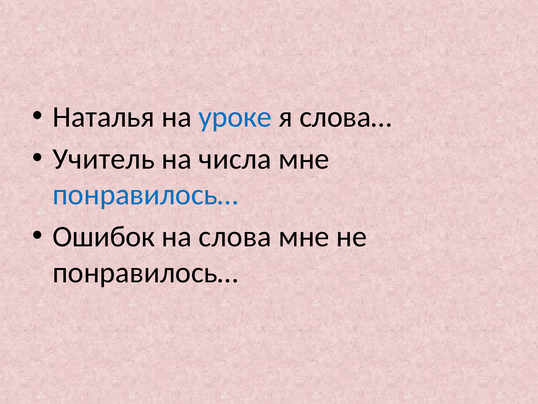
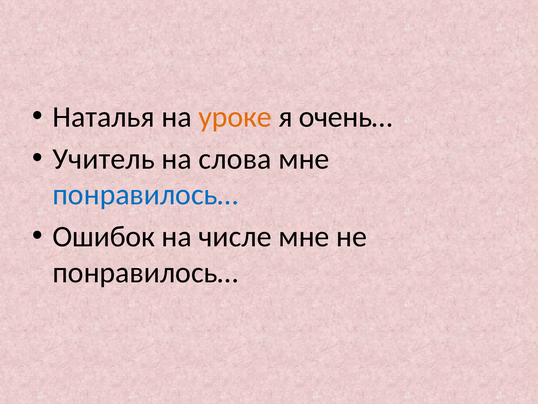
уроке colour: blue -> orange (235, 117)
слова…: слова… -> очень… (346, 117)
числа: числа -> слова (235, 159)
слова: слова -> числе (235, 236)
